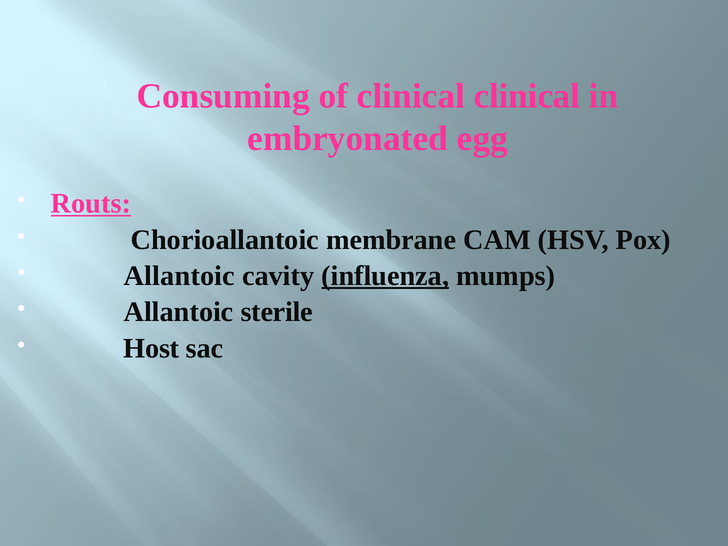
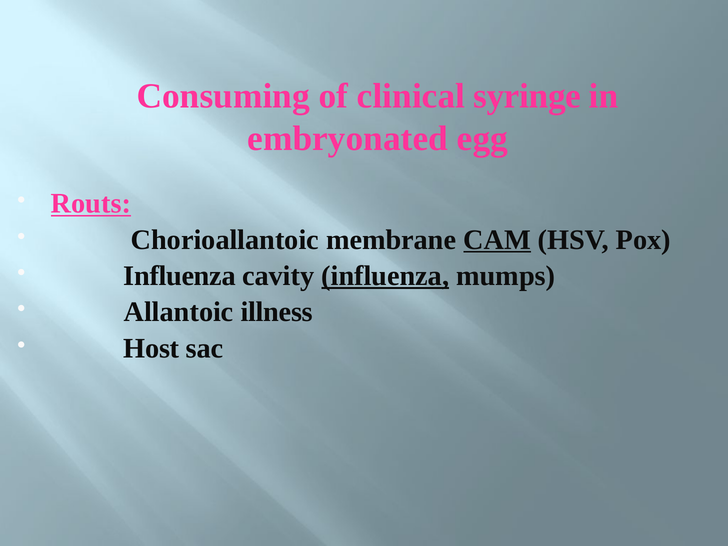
clinical clinical: clinical -> syringe (527, 96)
CAM underline: none -> present (497, 240)
Allantoic: Allantoic -> Influenza (180, 276)
sterile: sterile -> illness (277, 312)
